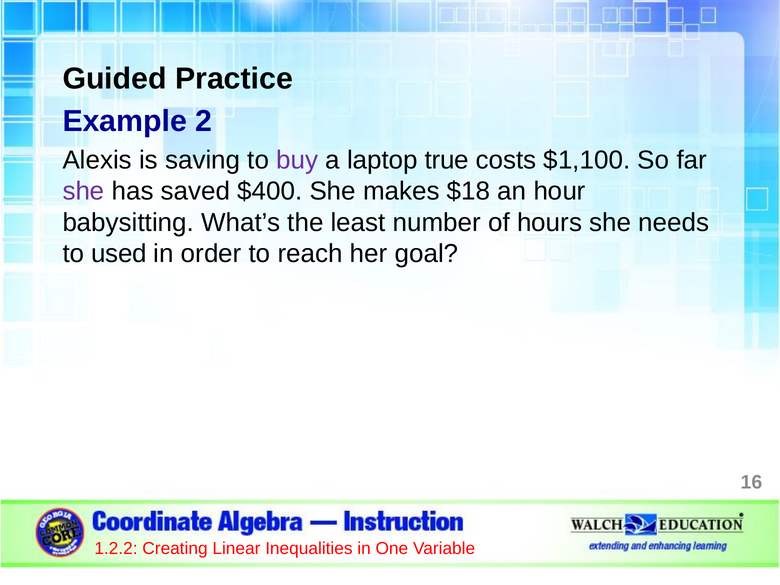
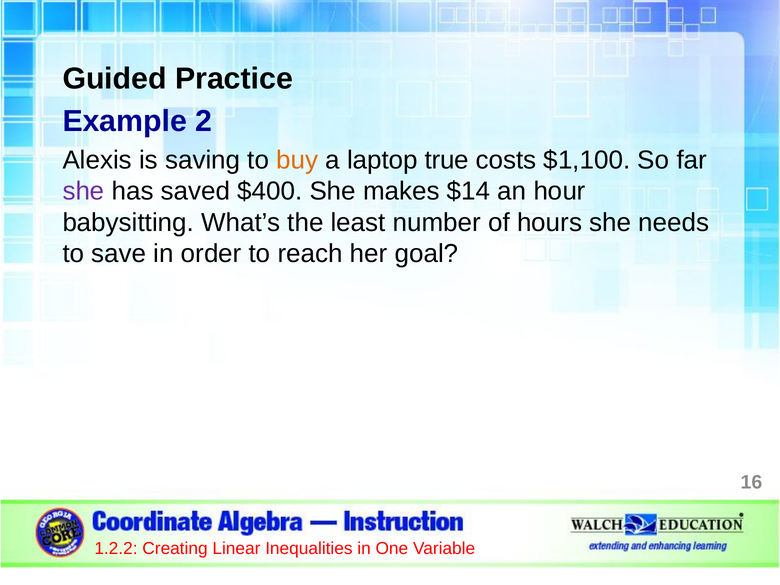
buy colour: purple -> orange (297, 160)
$18: $18 -> $14 (469, 191)
used: used -> save (119, 254)
